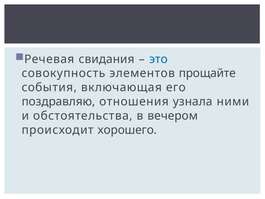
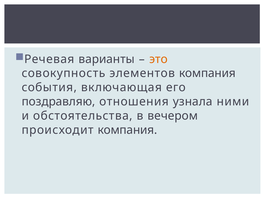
свидания: свидания -> варианты (107, 59)
это colour: blue -> orange (158, 59)
элементов прощайте: прощайте -> компания (207, 73)
происходит хорошего: хорошего -> компания (127, 130)
